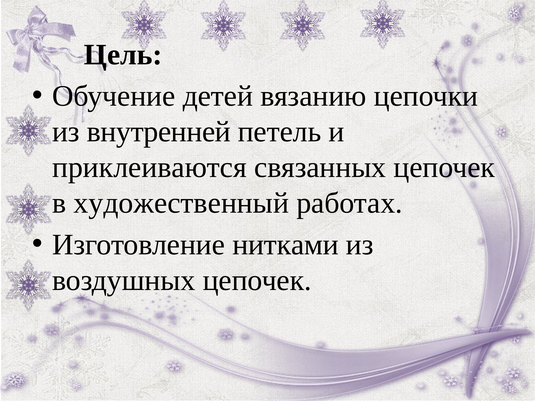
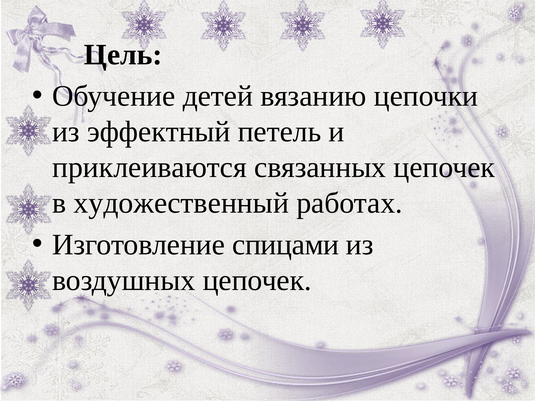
внутренней: внутренней -> эффектный (159, 132)
нитками: нитками -> спицами (286, 245)
